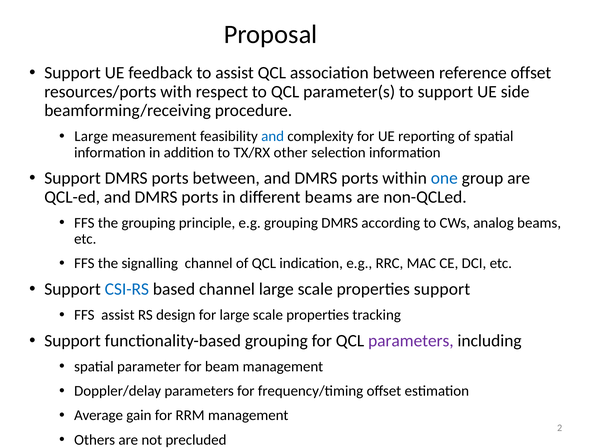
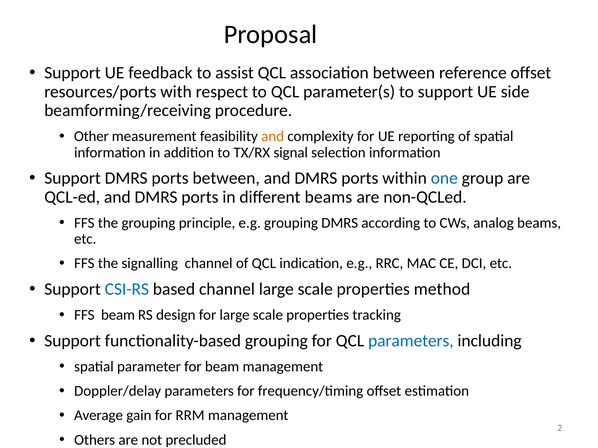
Large: Large -> Other (91, 136)
and colour: blue -> orange (273, 136)
other: other -> signal (291, 153)
properties support: support -> method (442, 289)
FFS assist: assist -> beam (118, 315)
parameters colour: purple -> blue (411, 341)
